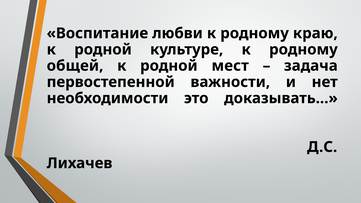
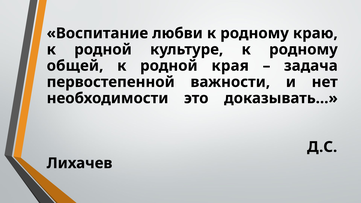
мест: мест -> края (230, 66)
